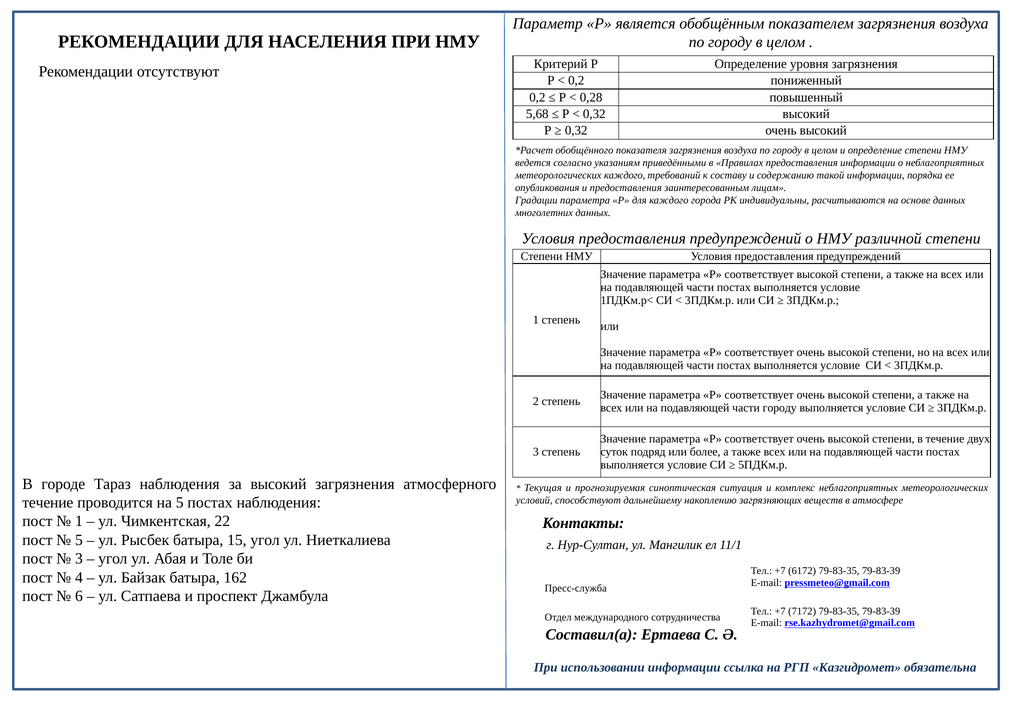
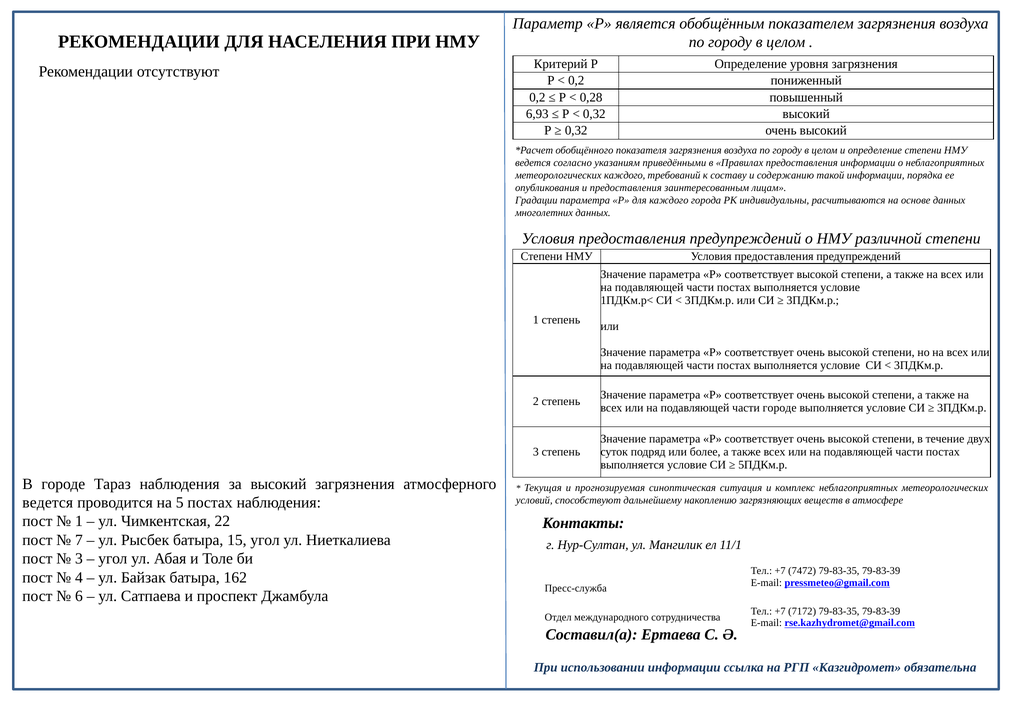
5,68: 5,68 -> 6,93 (537, 114)
части городу: городу -> городе (780, 408)
течение: течение -> ведется (48, 502)
5: 5 -> 7 (79, 540)
6172: 6172 -> 7472 (802, 571)
